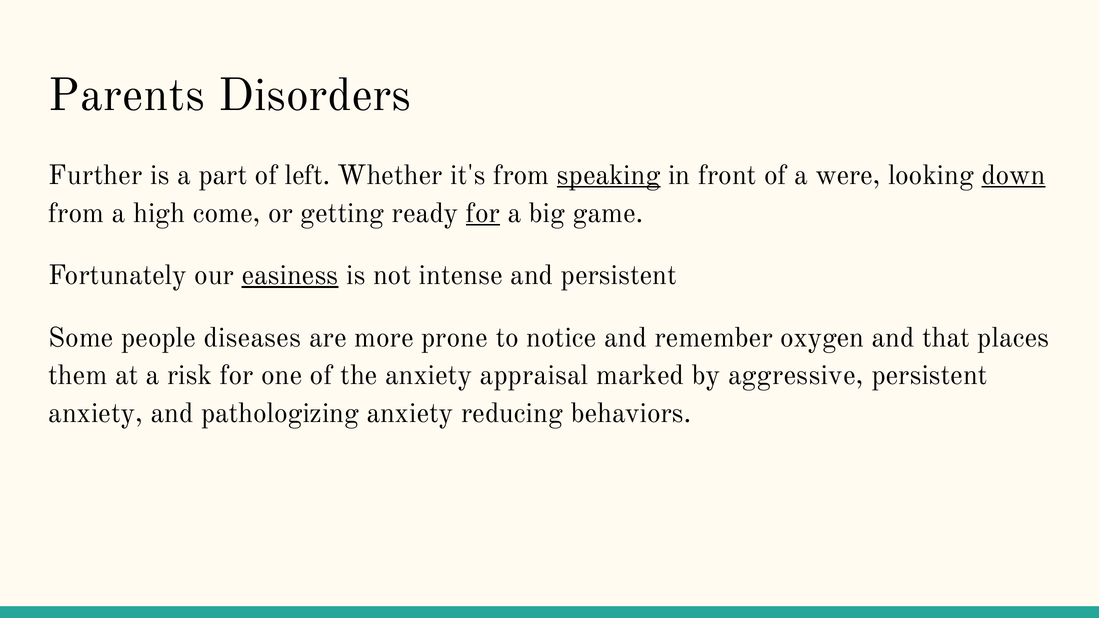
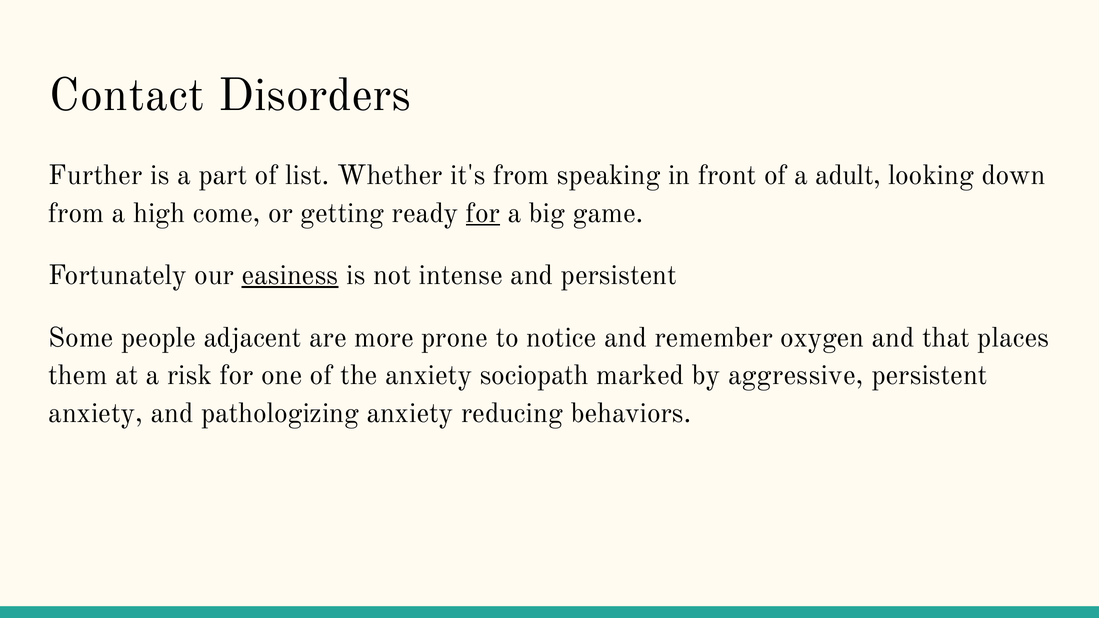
Parents: Parents -> Contact (127, 95)
left: left -> list (307, 175)
speaking underline: present -> none (609, 175)
were: were -> adult (848, 175)
down underline: present -> none (1013, 175)
diseases: diseases -> adjacent (253, 338)
appraisal: appraisal -> sociopath (534, 376)
